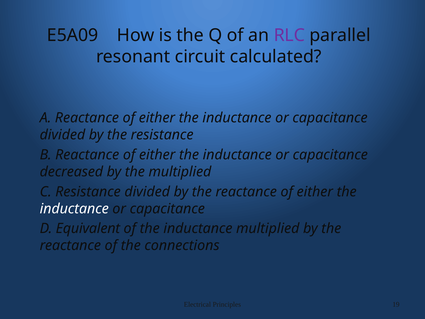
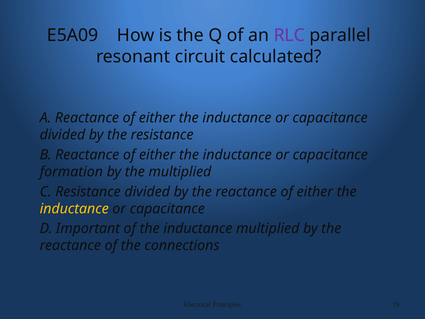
decreased: decreased -> formation (71, 172)
inductance colour: white -> yellow (74, 209)
Equivalent: Equivalent -> Important (88, 228)
